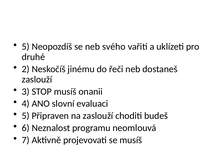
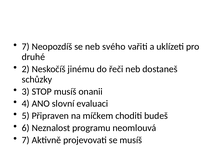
5: 5 -> 7 (26, 47)
zaslouží: zaslouží -> schůzky (37, 79)
na zaslouží: zaslouží -> míčkem (98, 116)
